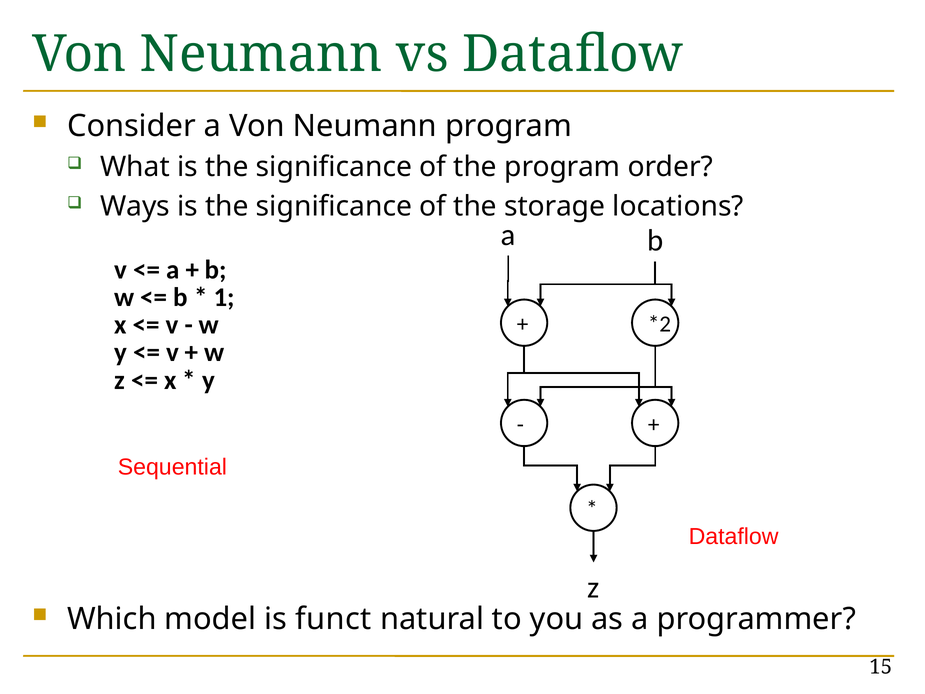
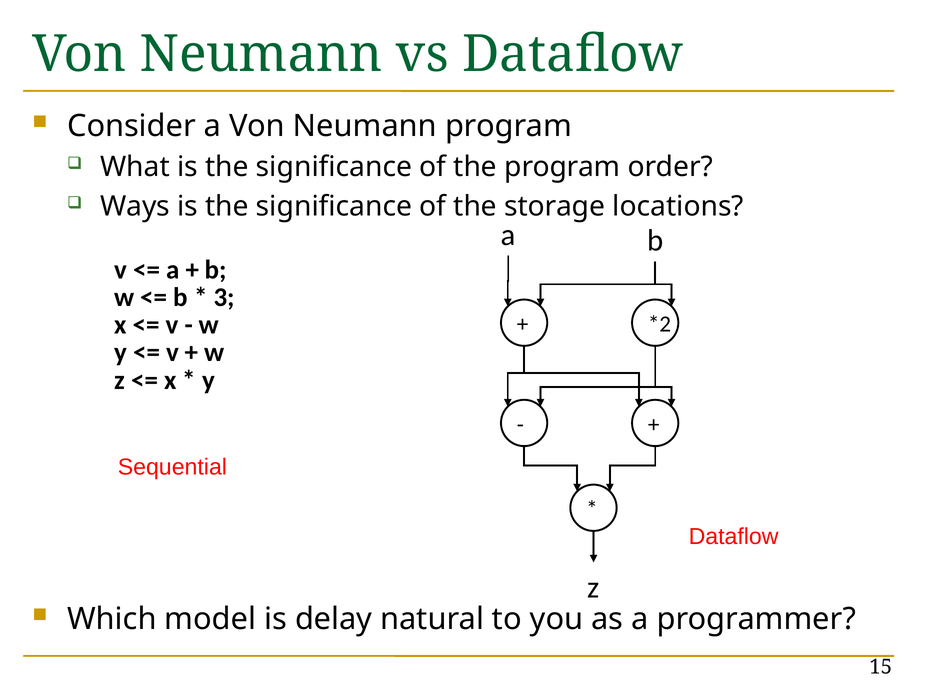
1: 1 -> 3 (224, 297)
funct: funct -> delay (334, 619)
